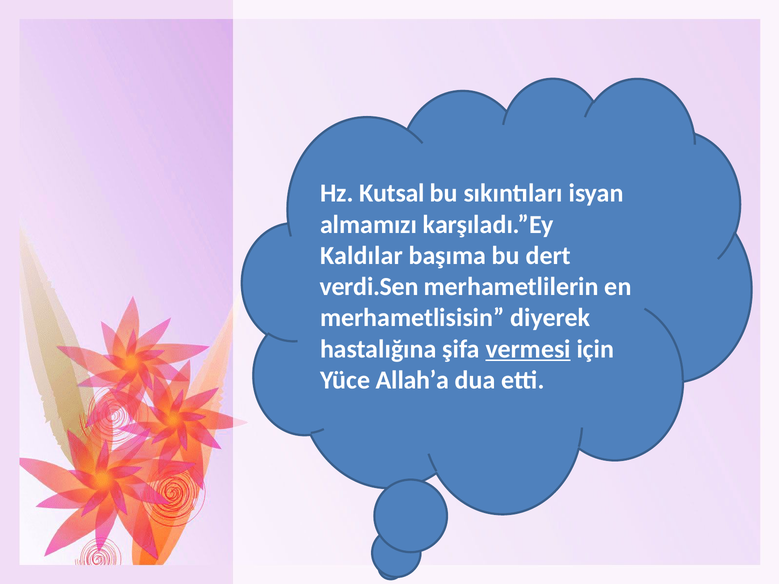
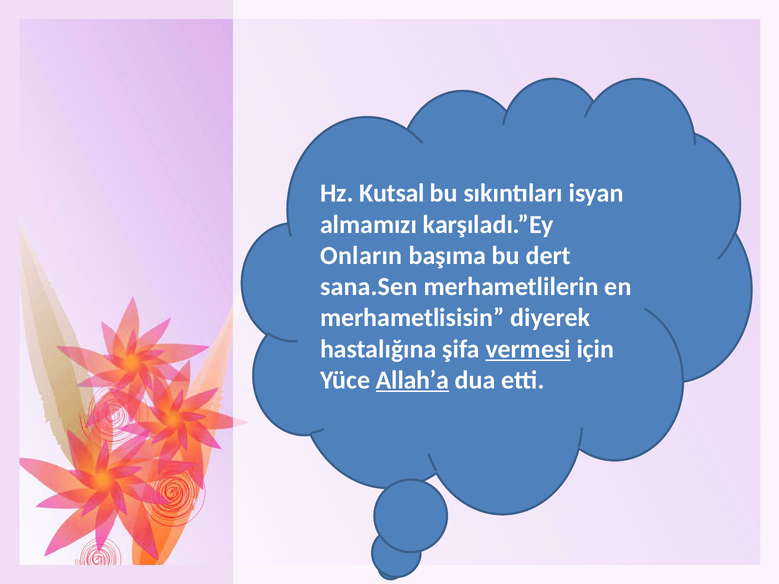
Kaldılar: Kaldılar -> Onların (361, 256)
verdi.Sen: verdi.Sen -> sana.Sen (369, 287)
Allah’a underline: none -> present (413, 380)
